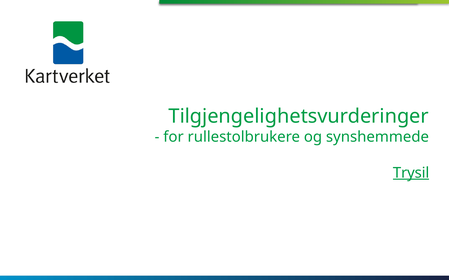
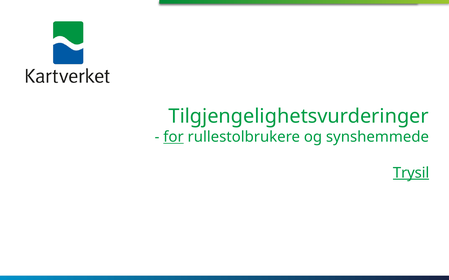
for underline: none -> present (174, 137)
